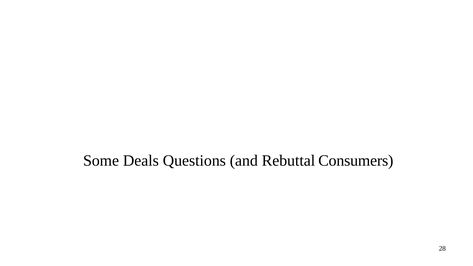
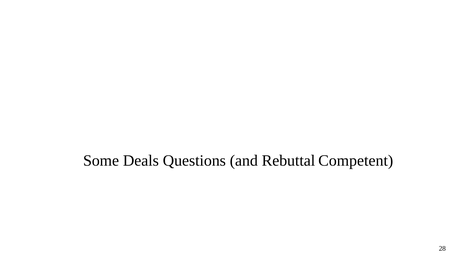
Consumers: Consumers -> Competent (356, 161)
